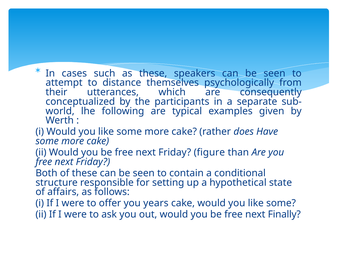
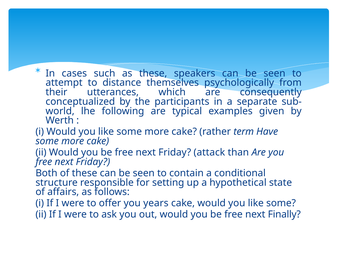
does: does -> term (244, 132)
figure: figure -> attack (209, 152)
